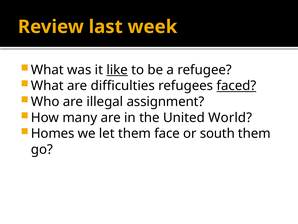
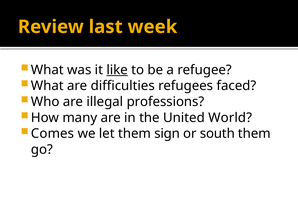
faced underline: present -> none (236, 86)
assignment: assignment -> professions (165, 102)
Homes: Homes -> Comes (53, 133)
face: face -> sign (167, 133)
